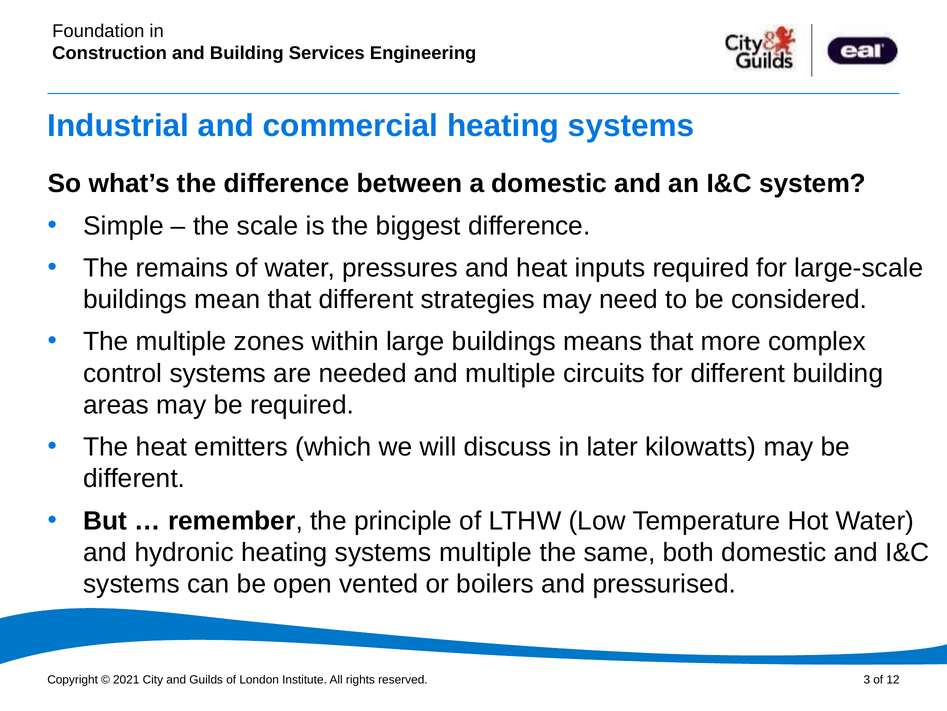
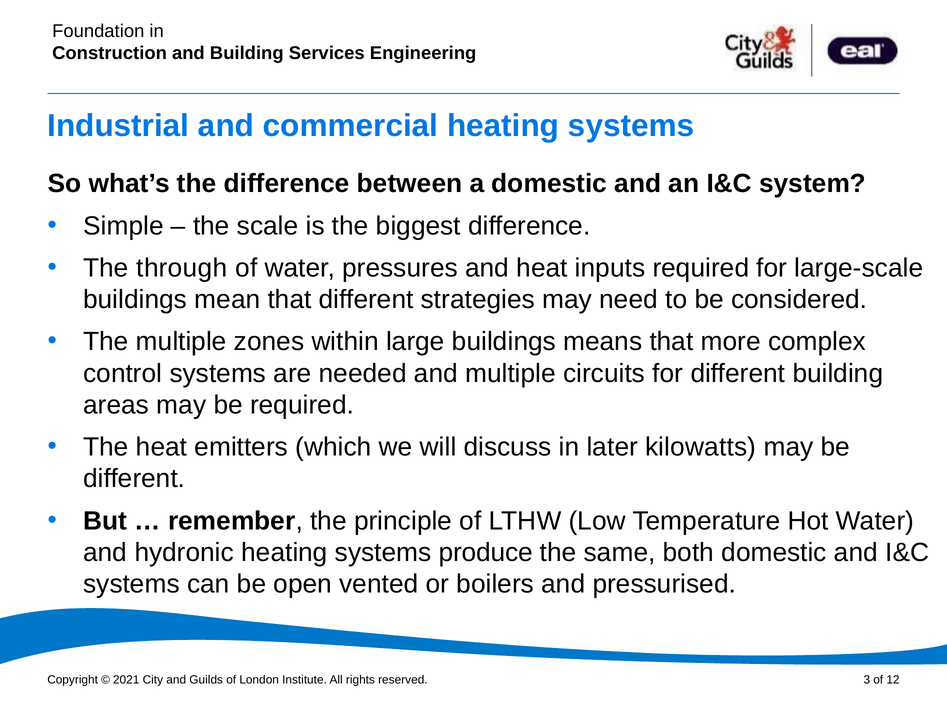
remains: remains -> through (182, 268)
systems multiple: multiple -> produce (486, 552)
